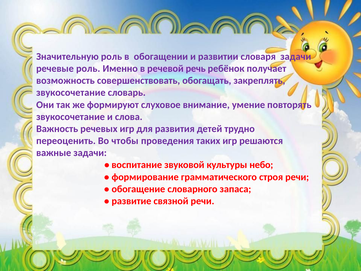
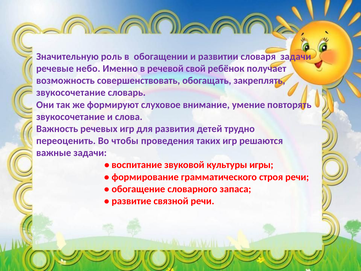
речевые роль: роль -> небо (88, 68)
речь: речь -> свой (196, 68)
небо: небо -> игры (261, 165)
